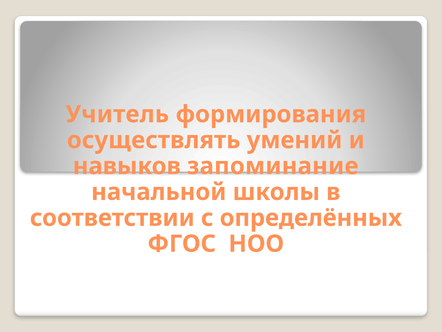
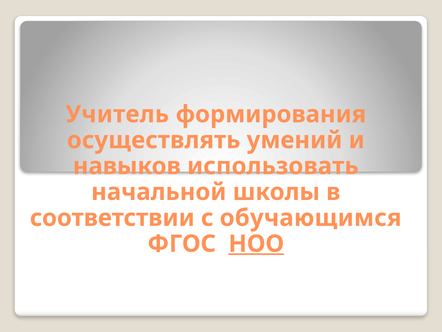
запоминание: запоминание -> использовать (273, 166)
определённых: определённых -> обучающимся (311, 218)
НОО underline: none -> present (256, 243)
